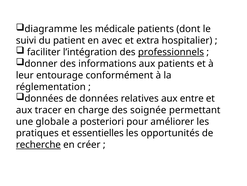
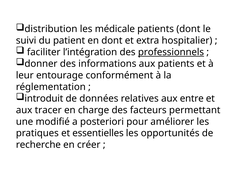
diagramme: diagramme -> distribution (51, 29)
en avec: avec -> dont (112, 40)
données: données -> introduit (44, 98)
soignée: soignée -> facteurs (148, 110)
globale: globale -> modifié (53, 121)
recherche underline: present -> none (38, 144)
